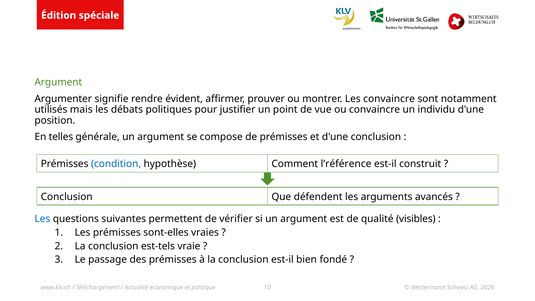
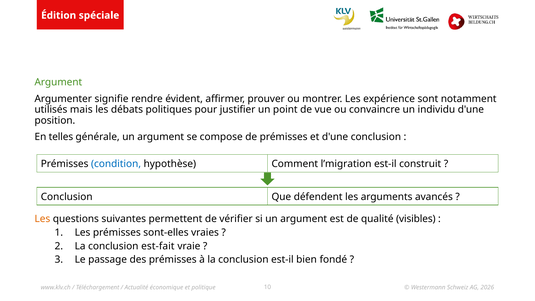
Les convaincre: convaincre -> expérience (389, 99)
l’référence: l’référence -> l’migration (346, 164)
Les colour: blue -> orange (42, 219)
est-tels: est-tels -> est-fait (158, 246)
